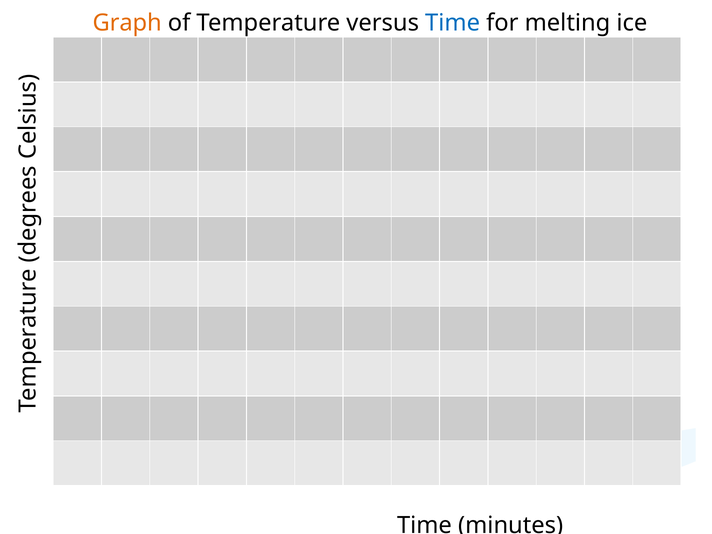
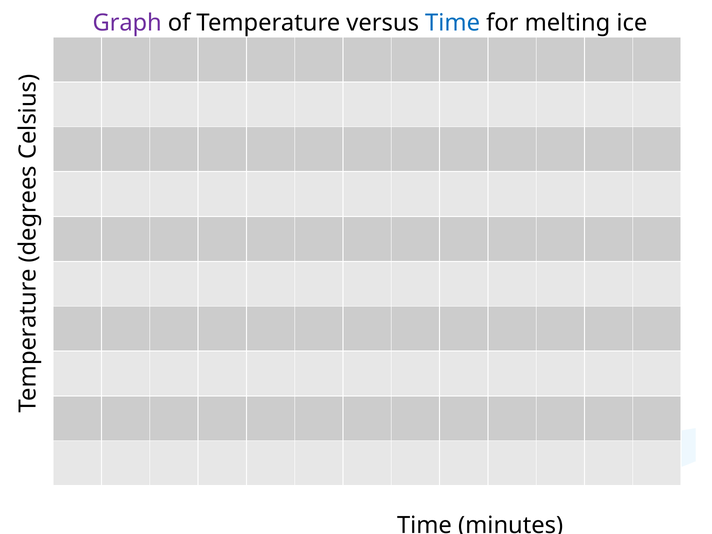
Graph colour: orange -> purple (127, 23)
